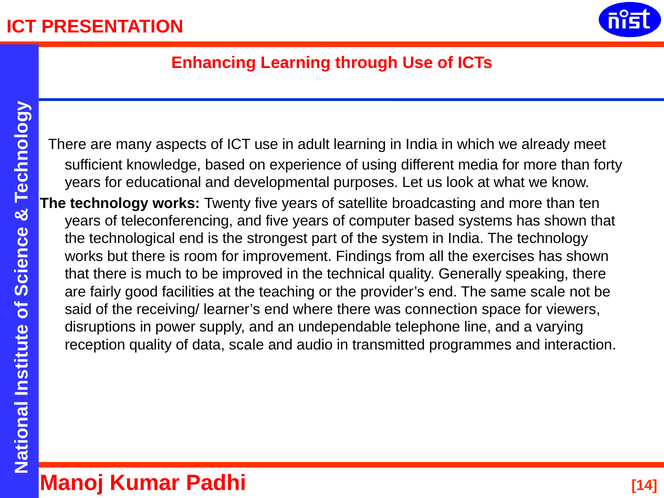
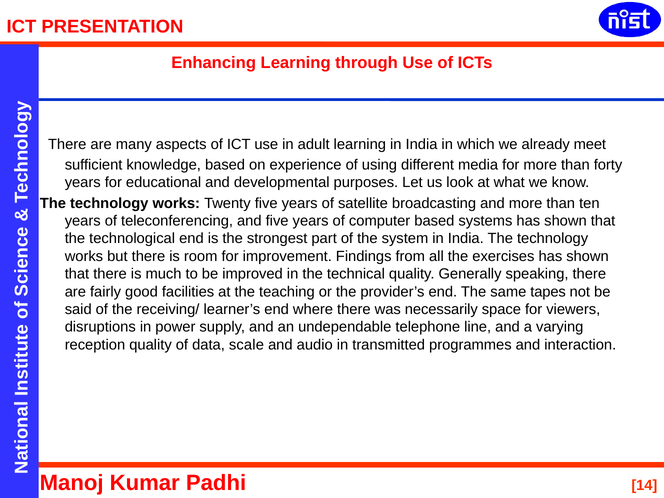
same scale: scale -> tapes (548, 292)
connection: connection -> necessarily (441, 309)
